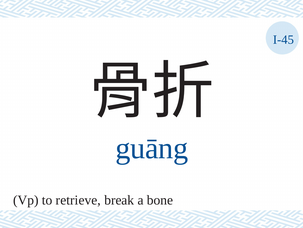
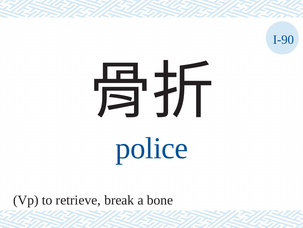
I-45: I-45 -> I-90 (283, 40)
guāng: guāng -> police (152, 148)
